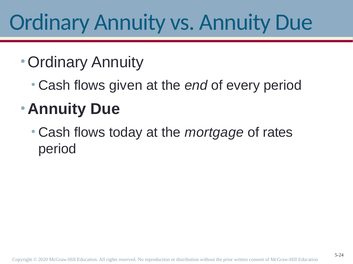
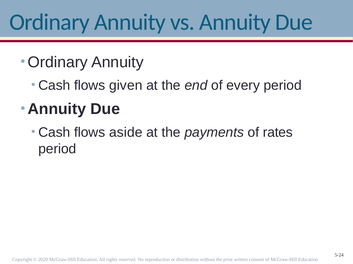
today: today -> aside (126, 133)
mortgage: mortgage -> payments (214, 133)
